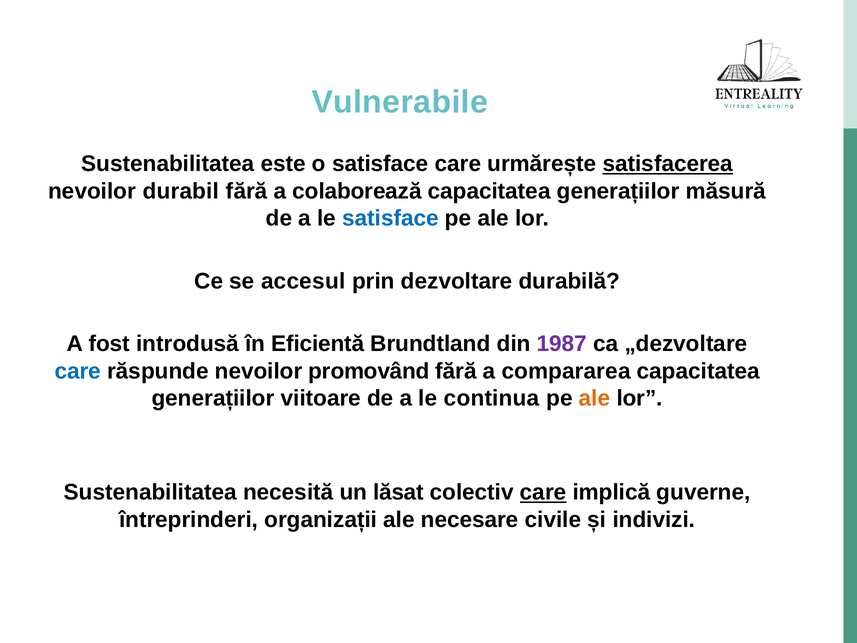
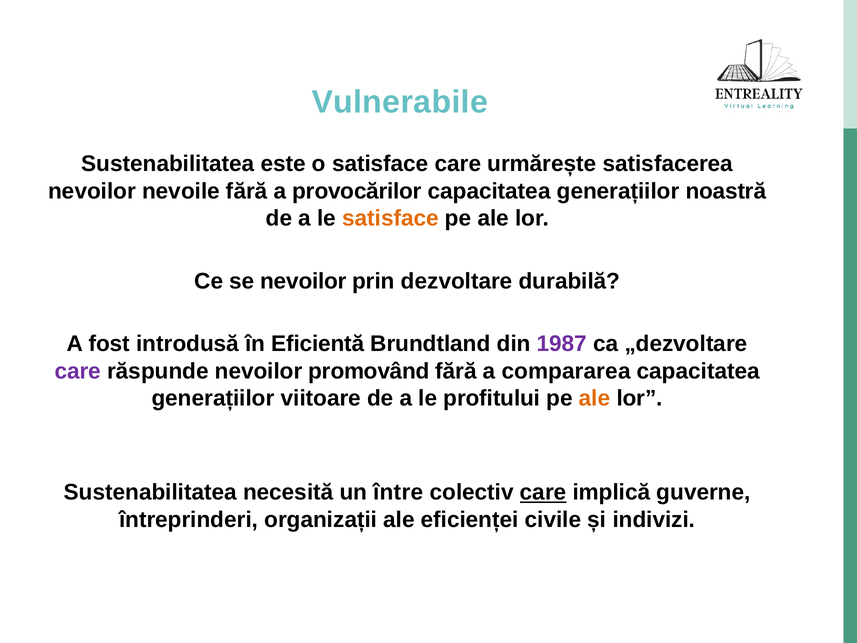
satisfacerea underline: present -> none (668, 164)
durabil: durabil -> nevoile (181, 191)
colaborează: colaborează -> provocărilor (357, 191)
măsură: măsură -> noastră (726, 191)
satisface colour: blue -> orange (391, 218)
se accesul: accesul -> nevoilor (303, 281)
care colour: blue -> purple (78, 371)
continua: continua -> profitului (492, 398)
lăsat: lăsat -> între (398, 492)
necesare: necesare -> eficienței (470, 519)
